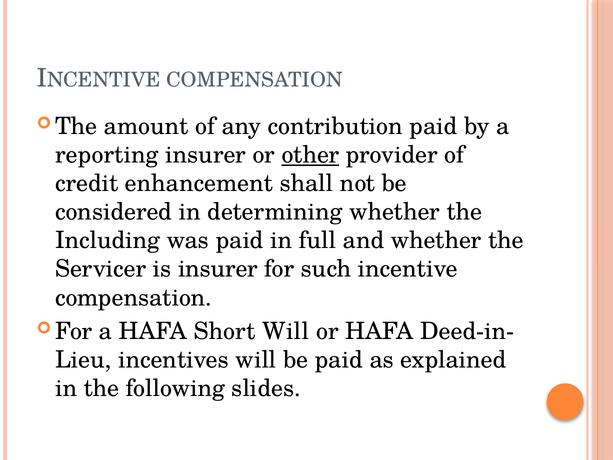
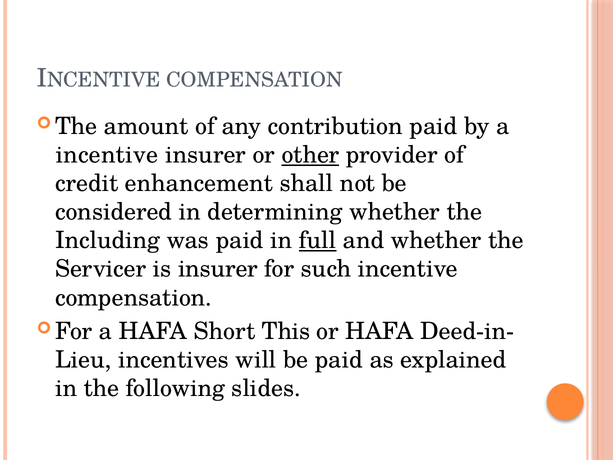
reporting: reporting -> incentive (107, 155)
full underline: none -> present (318, 240)
Short Will: Will -> This (286, 331)
